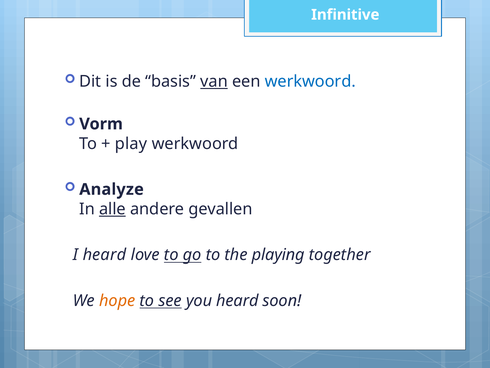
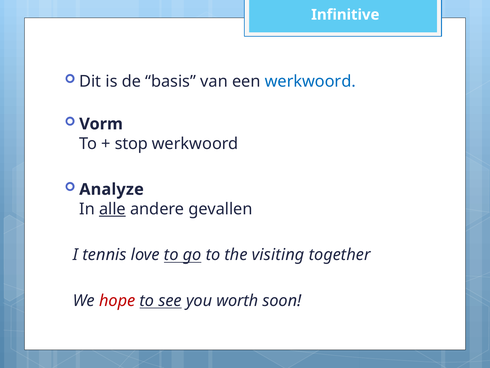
van underline: present -> none (214, 81)
play: play -> stop (131, 143)
I heard: heard -> tennis (105, 254)
playing: playing -> visiting (278, 254)
hope colour: orange -> red (117, 300)
you heard: heard -> worth (237, 300)
